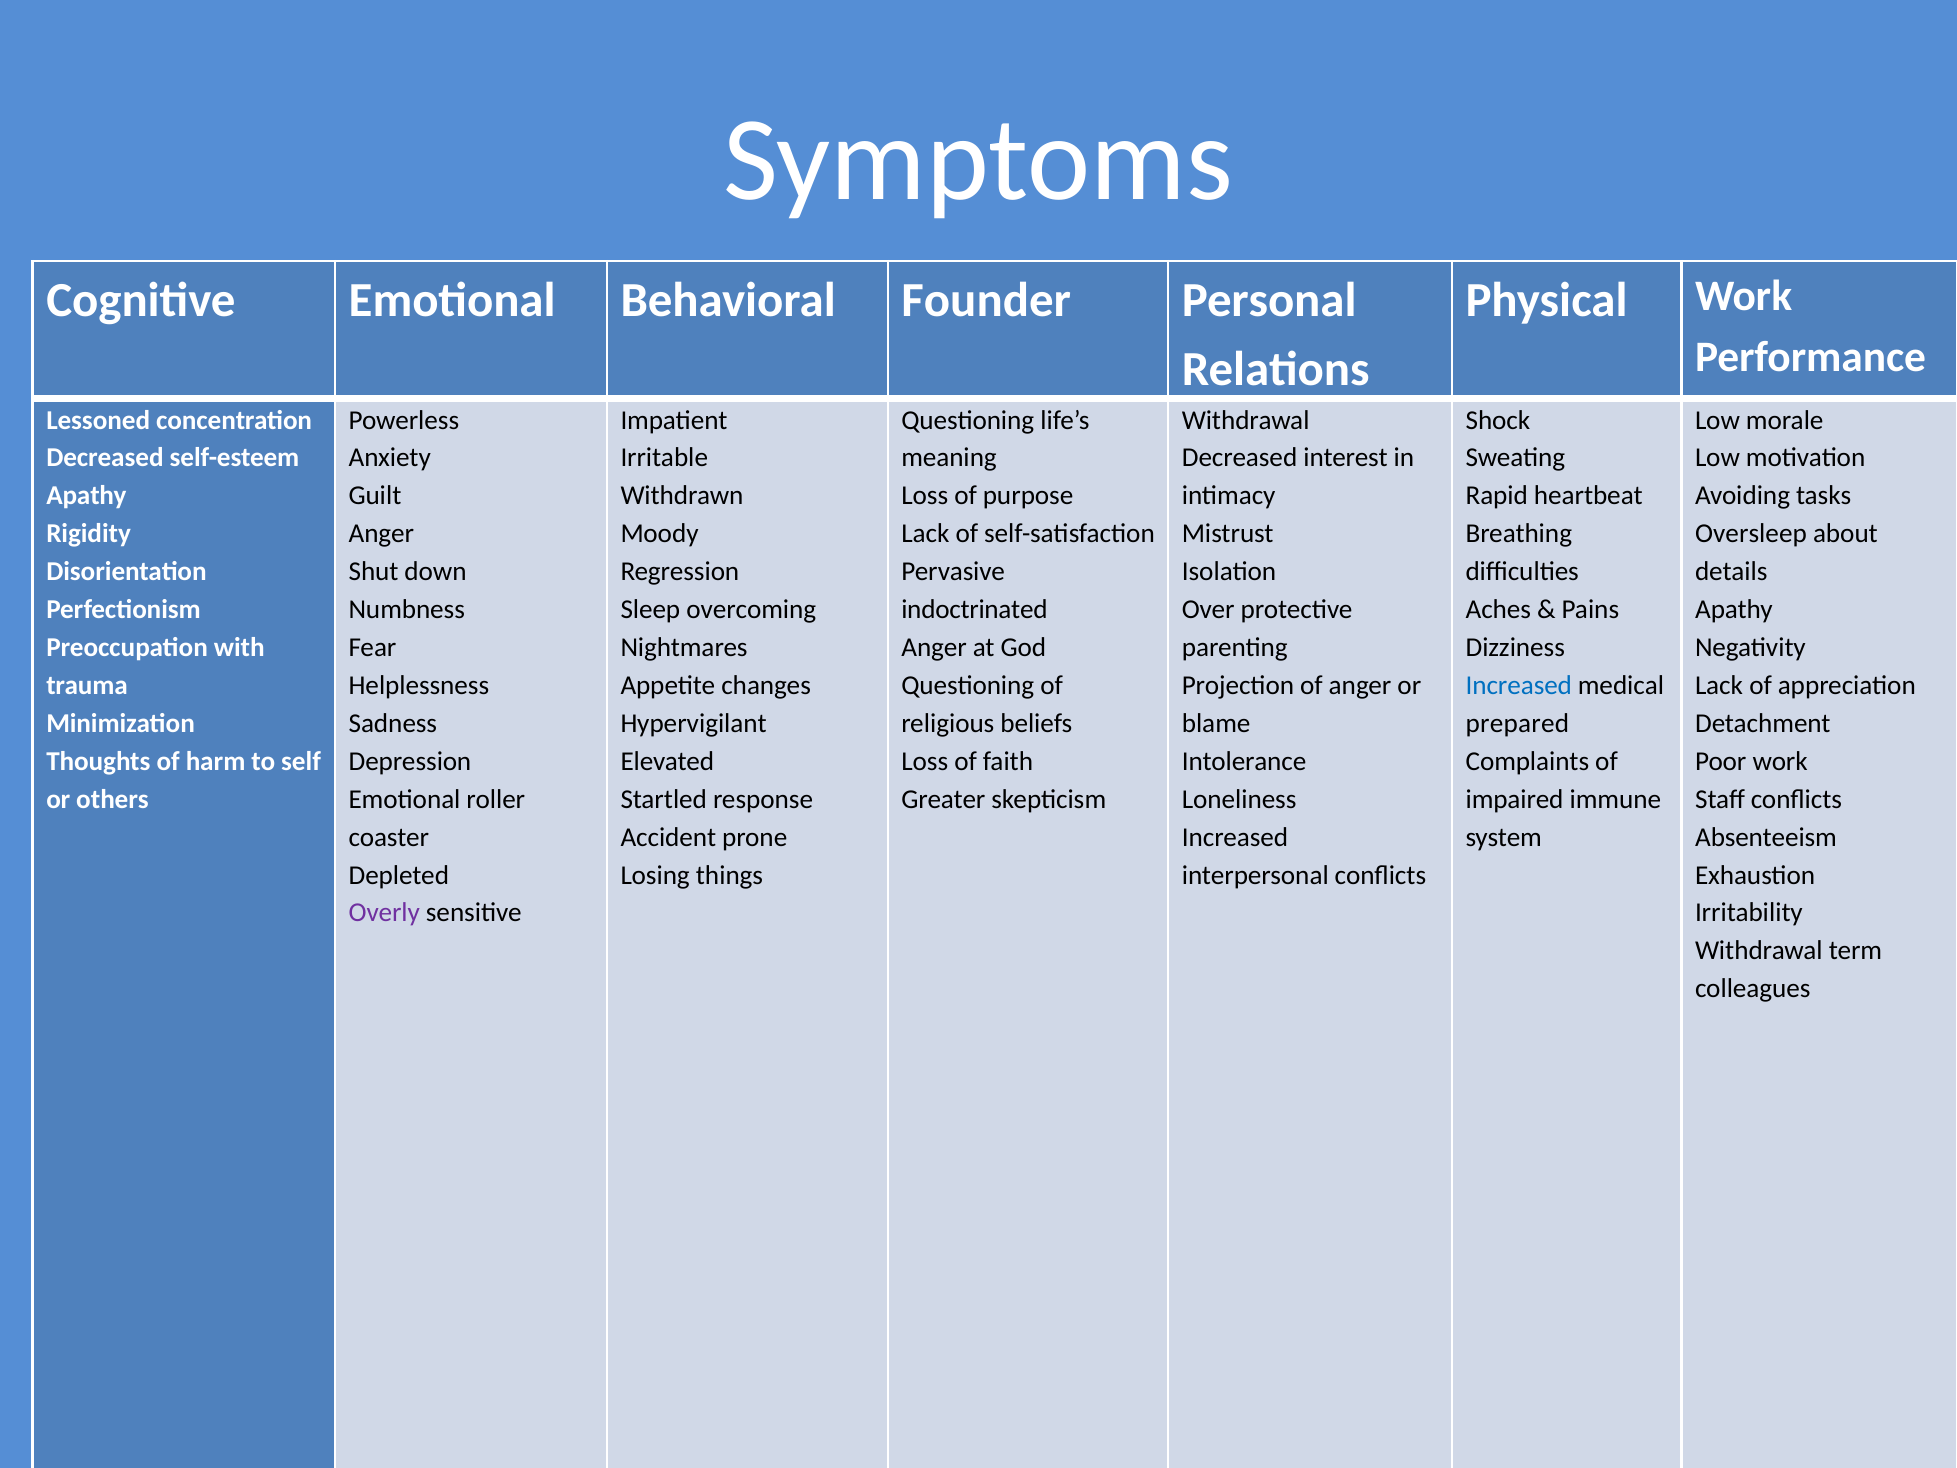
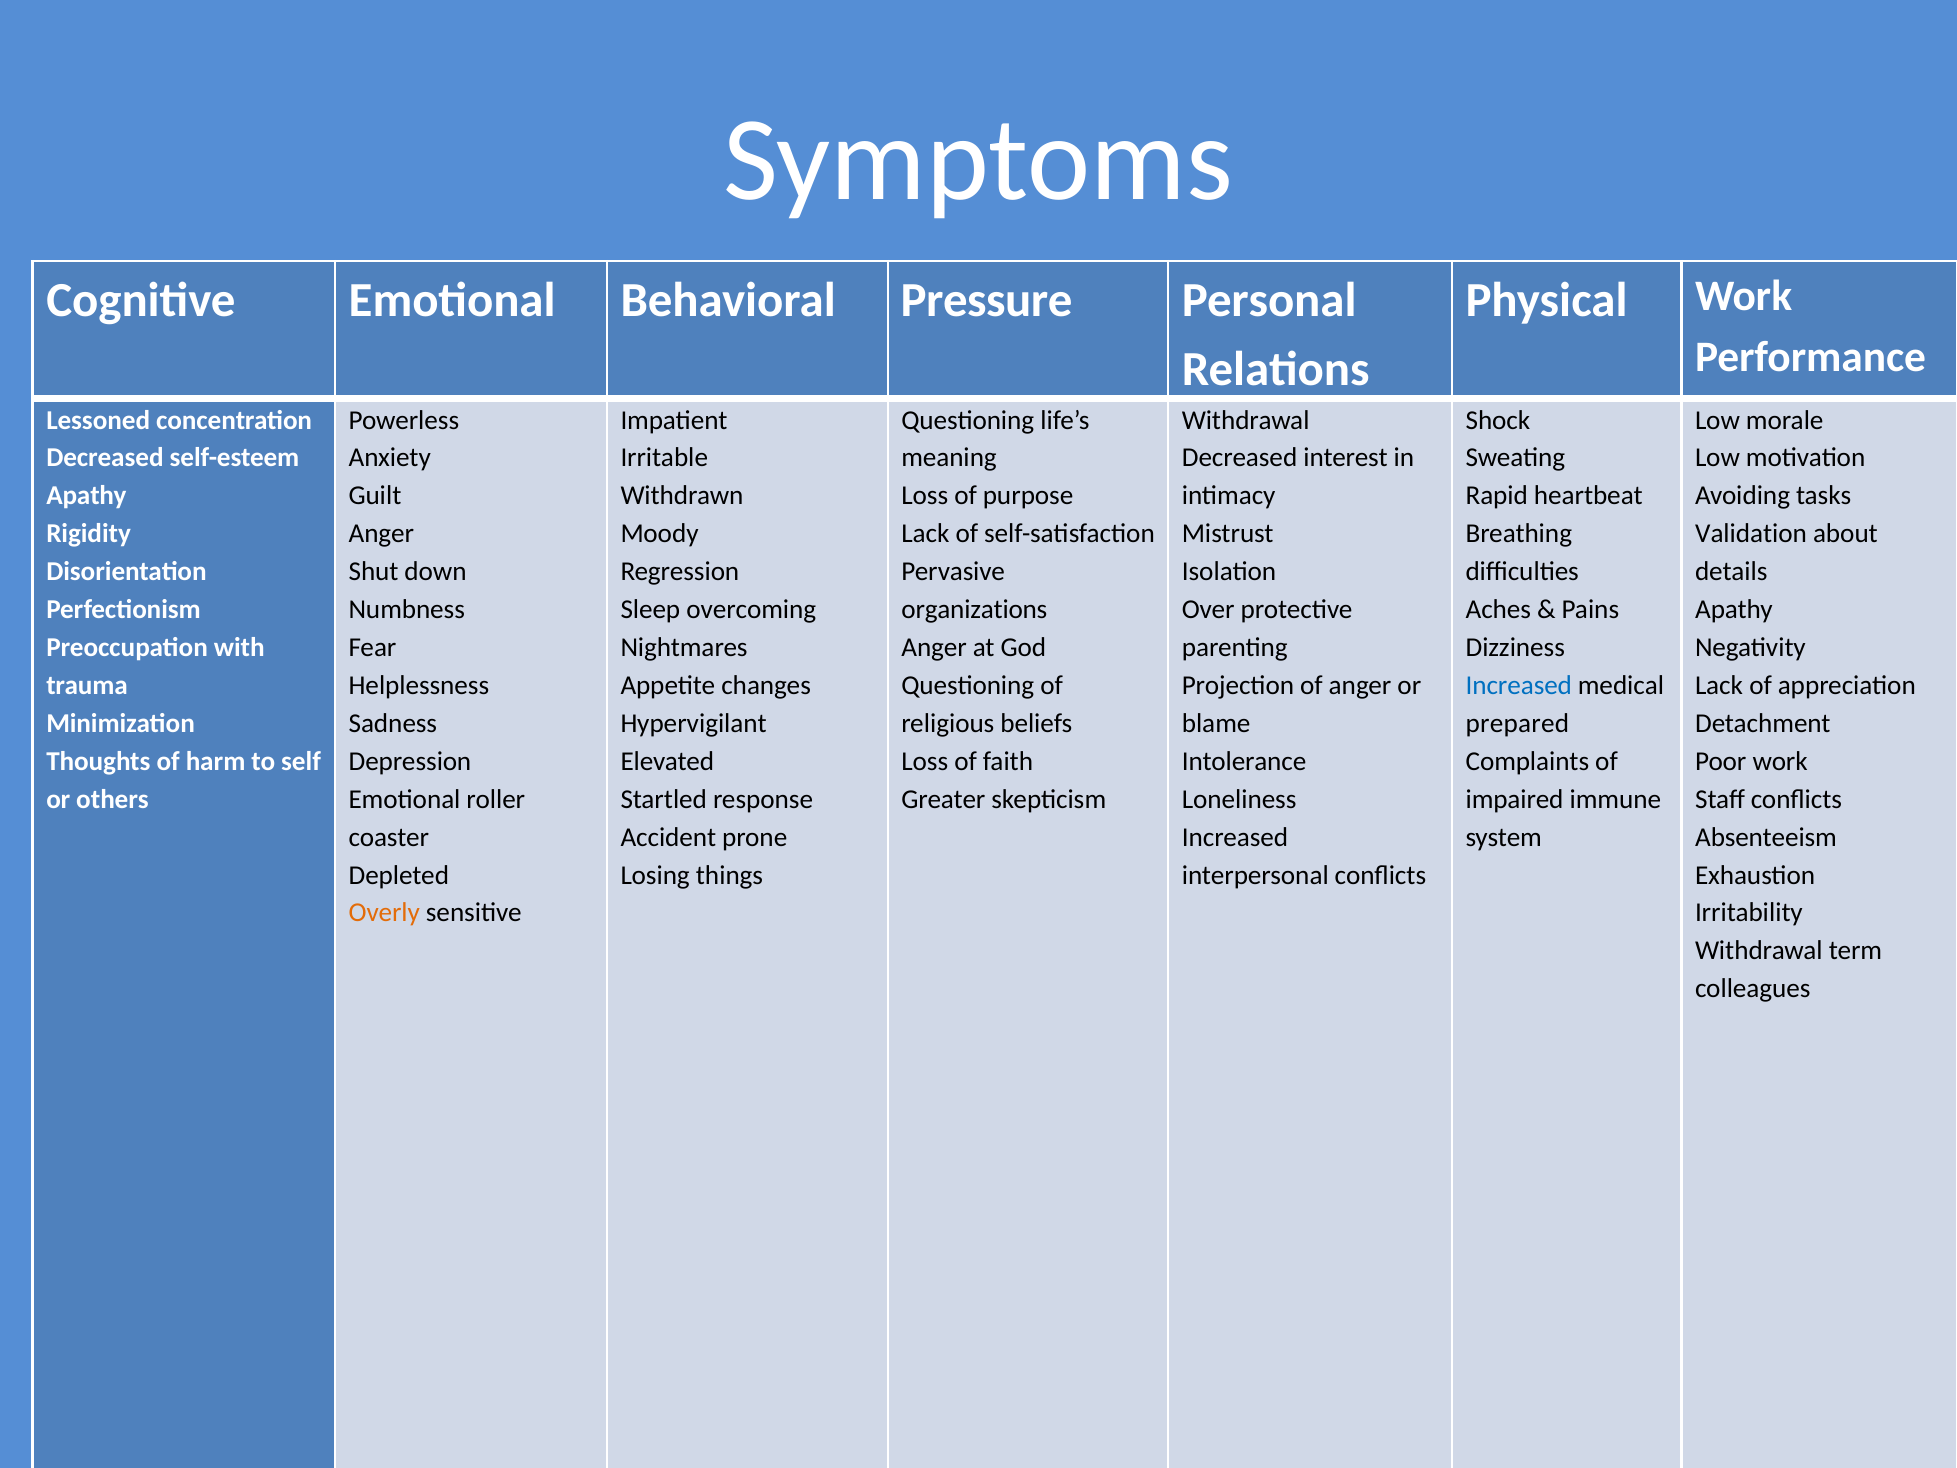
Founder: Founder -> Pressure (987, 300)
Oversleep: Oversleep -> Validation (1751, 534)
indoctrinated: indoctrinated -> organizations (974, 610)
Overly colour: purple -> orange (384, 913)
